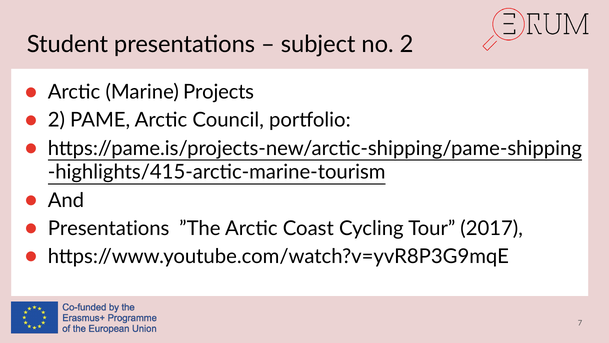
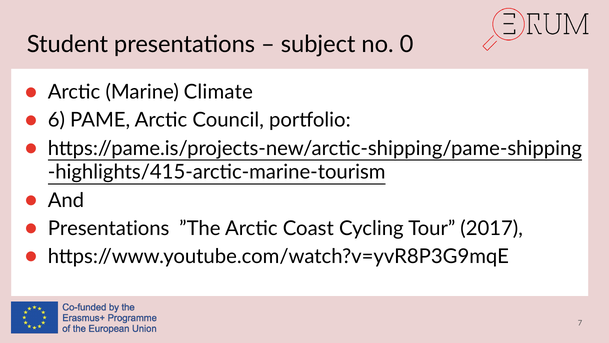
no 2: 2 -> 0 (407, 44)
Projects: Projects -> Climate (218, 92)
2: 2 -> 6 (56, 120)
